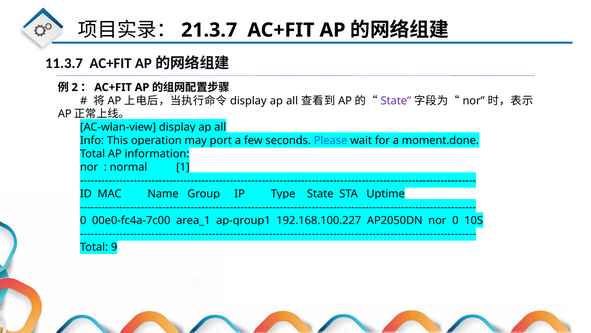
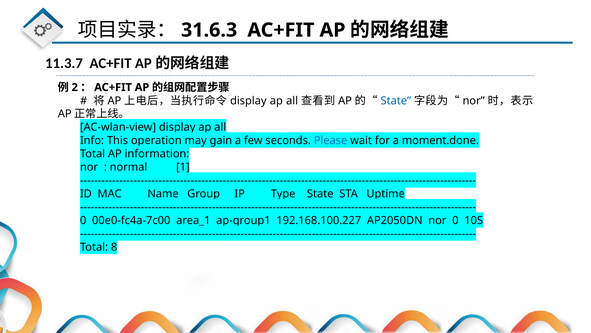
21.3.7: 21.3.7 -> 31.6.3 (209, 30)
State colour: purple -> blue (396, 101)
port: port -> gain (221, 140)
9: 9 -> 8 (114, 247)
